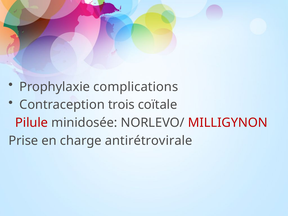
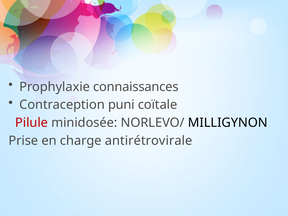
complications: complications -> connaissances (136, 87)
trois: trois -> puni (121, 105)
MILLIGYNON colour: red -> black (228, 123)
